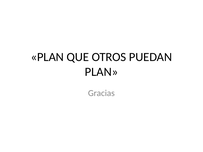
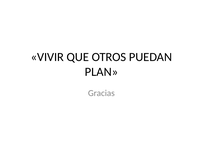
PLAN: PLAN -> VIVIR (47, 57)
